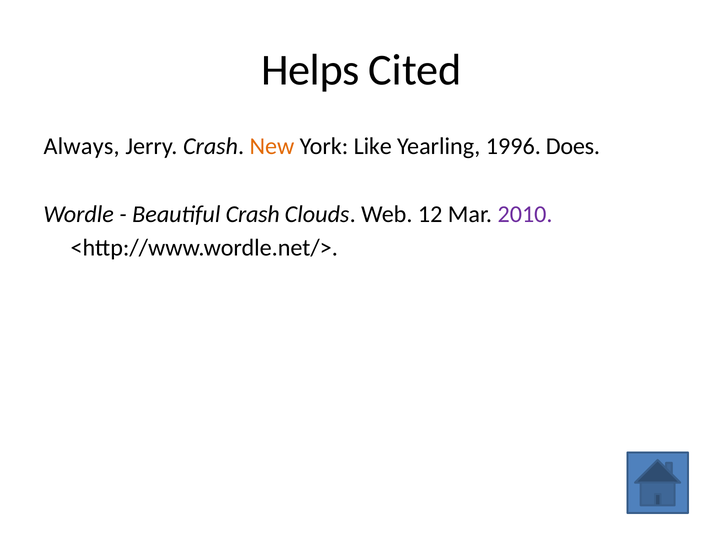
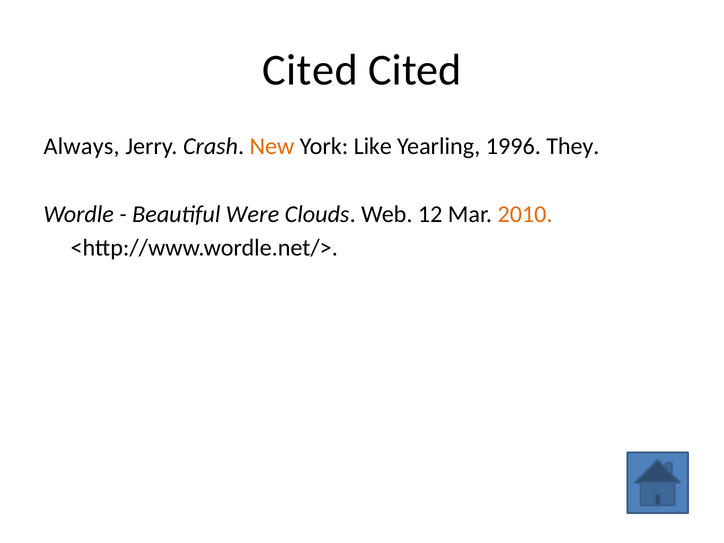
Helps: Helps -> Cited (310, 70)
Does: Does -> They (573, 146)
Beautiful Crash: Crash -> Were (252, 214)
2010 colour: purple -> orange (525, 214)
